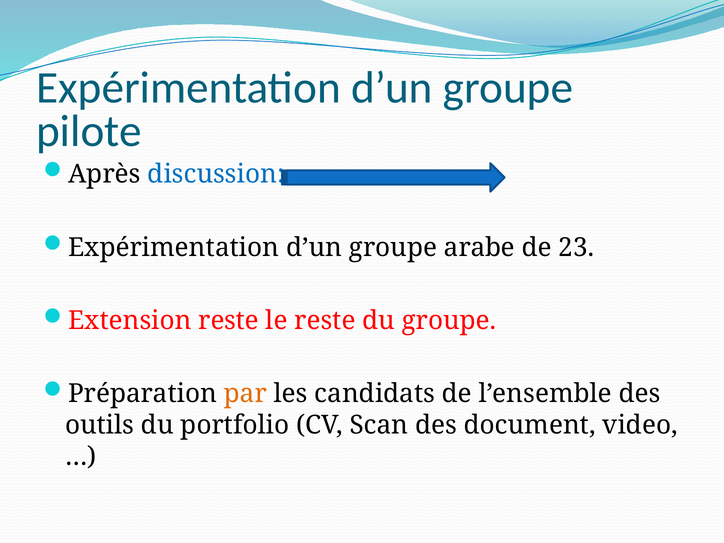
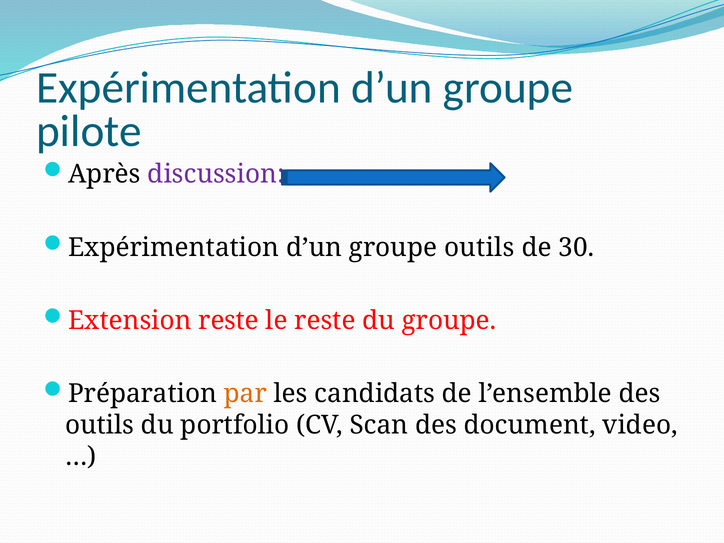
discussion colour: blue -> purple (216, 174)
groupe arabe: arabe -> outils (479, 247)
23: 23 -> 30 (576, 247)
